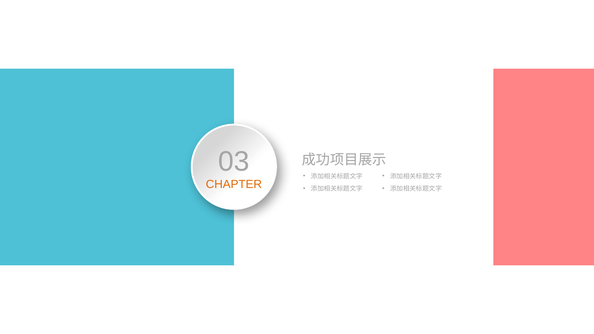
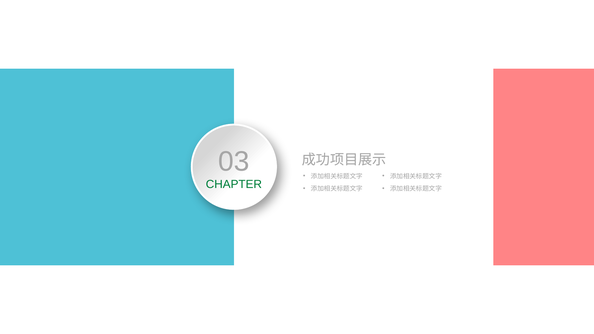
CHAPTER colour: orange -> green (234, 185)
